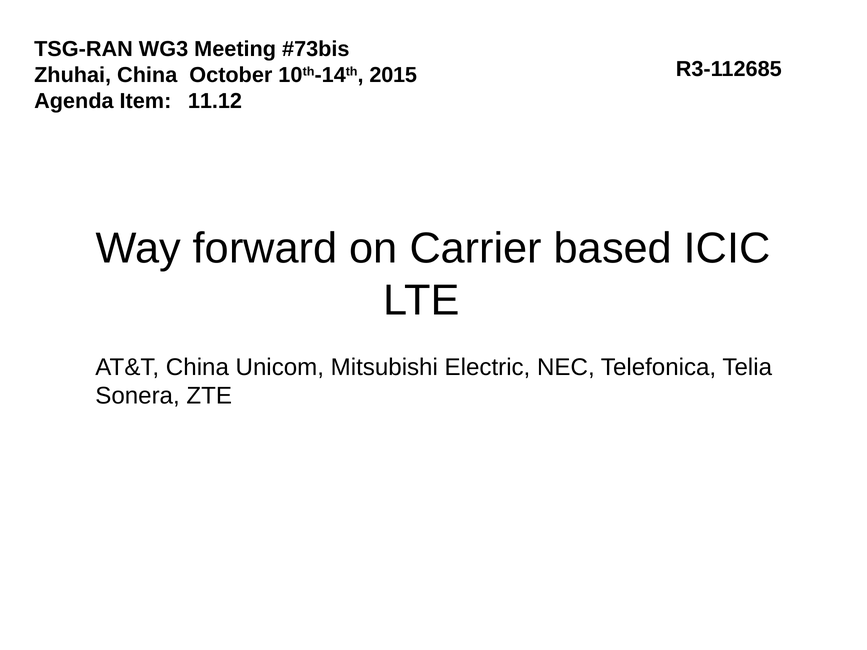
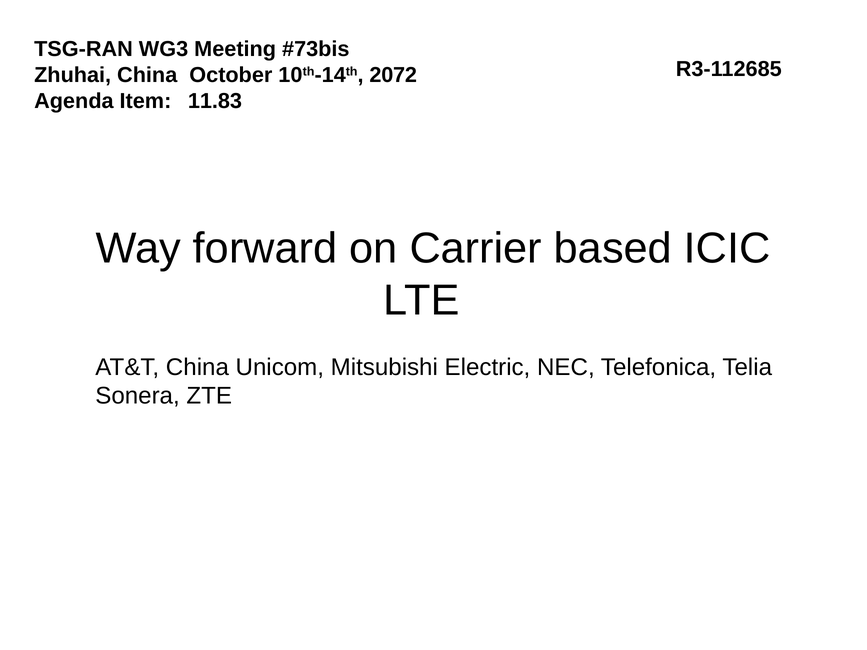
2015: 2015 -> 2072 (393, 75)
11.12: 11.12 -> 11.83 (215, 101)
